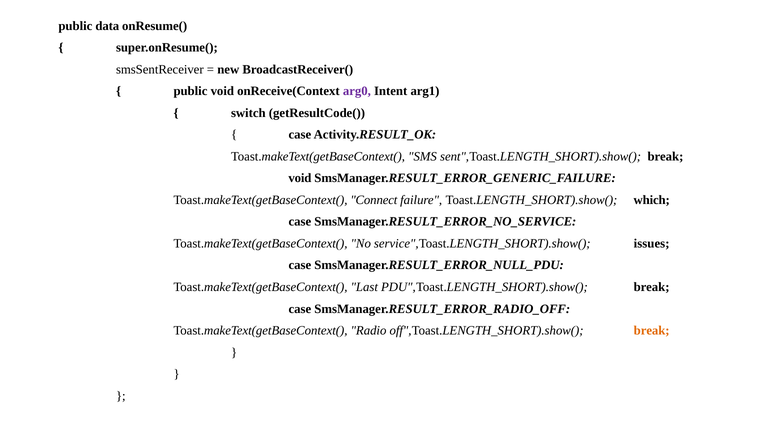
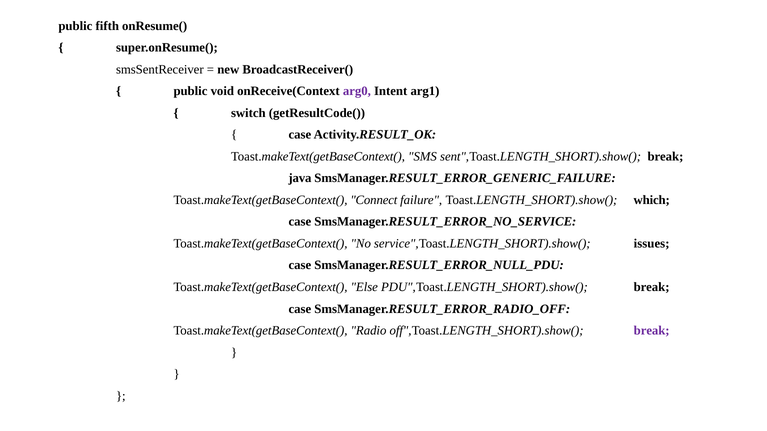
data: data -> fifth (107, 26)
void: void -> java (300, 178)
Last: Last -> Else (364, 287)
break colour: orange -> purple (652, 331)
